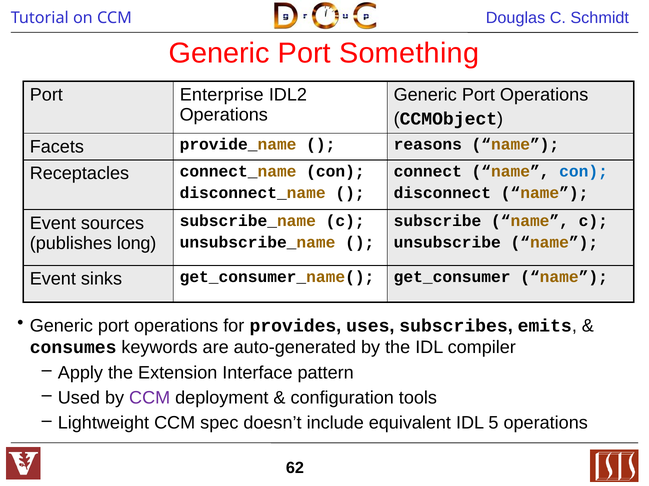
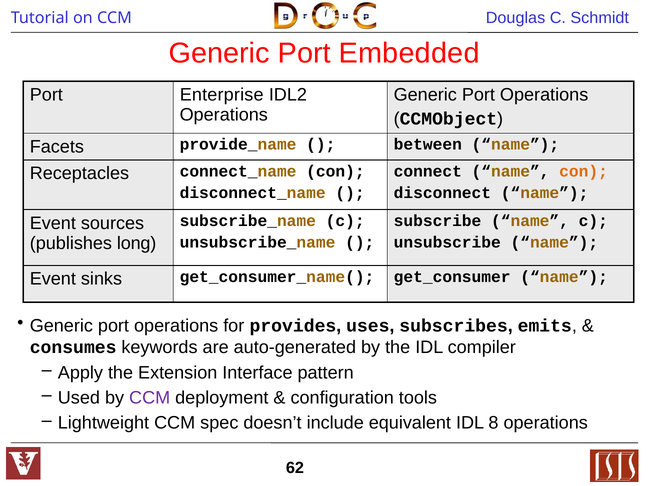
Something: Something -> Embedded (409, 53)
reasons: reasons -> between (428, 145)
con colour: blue -> orange (584, 172)
5: 5 -> 8 (494, 424)
